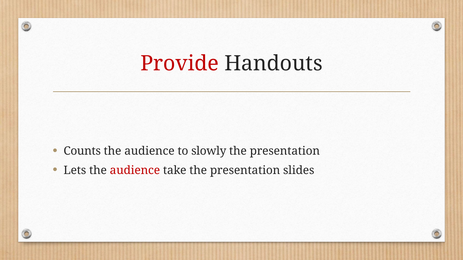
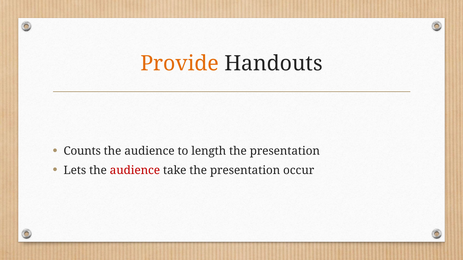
Provide colour: red -> orange (180, 64)
slowly: slowly -> length (209, 151)
slides: slides -> occur (299, 170)
